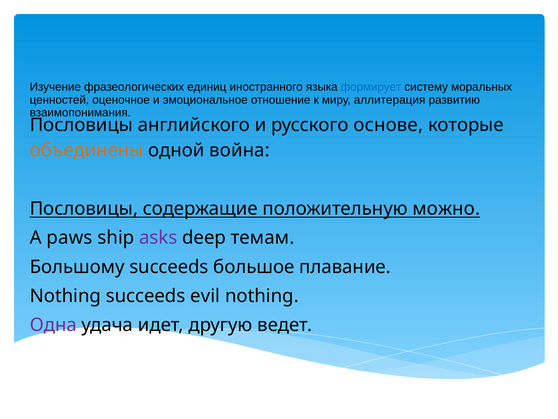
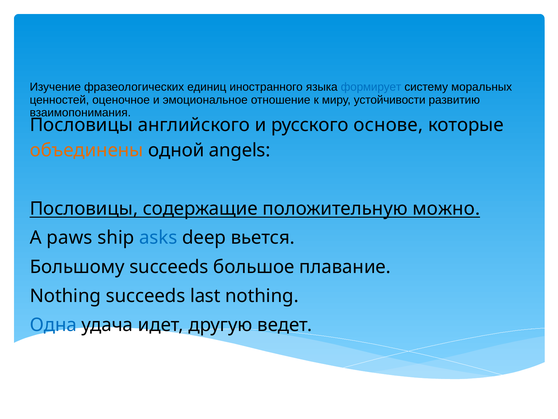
аллитерация: аллитерация -> устойчивости (390, 100)
война: война -> angels (240, 150)
asks colour: purple -> blue (158, 237)
темам: темам -> вьется (263, 237)
evil: evil -> last (205, 296)
Одна colour: purple -> blue (53, 325)
